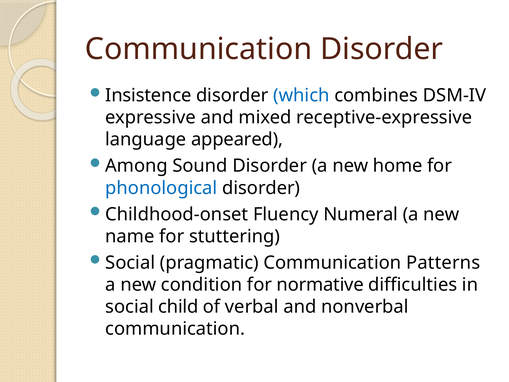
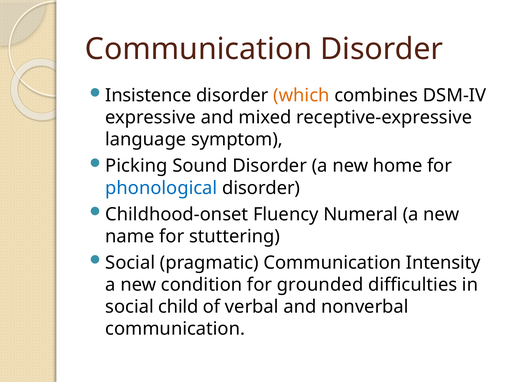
which colour: blue -> orange (301, 95)
appeared: appeared -> symptom (237, 140)
Among: Among -> Picking (136, 166)
Patterns: Patterns -> Intensity (443, 262)
normative: normative -> grounded (320, 285)
